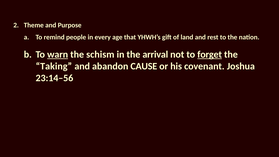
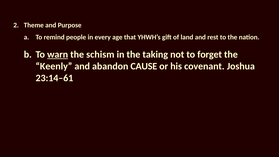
arrival: arrival -> taking (155, 54)
forget underline: present -> none (210, 54)
Taking: Taking -> Keenly (54, 66)
23:14–56: 23:14–56 -> 23:14–61 (54, 78)
